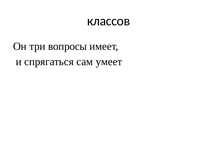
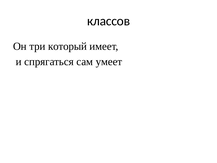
вопросы: вопросы -> который (68, 46)
